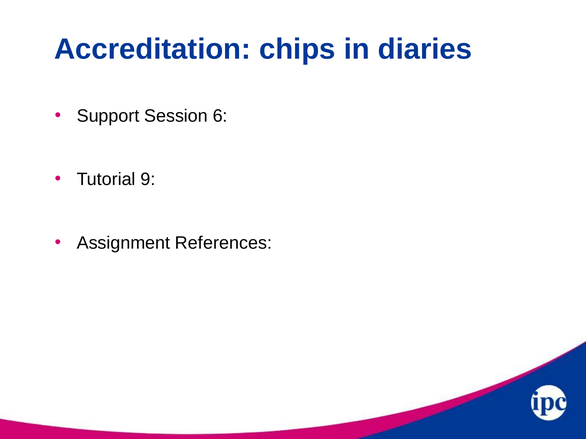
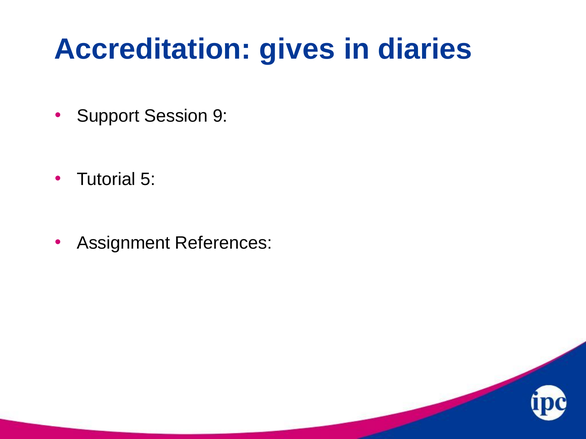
chips: chips -> gives (297, 49)
6: 6 -> 9 (220, 116)
9: 9 -> 5 (148, 180)
